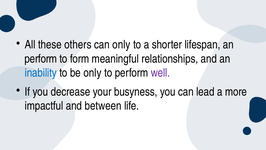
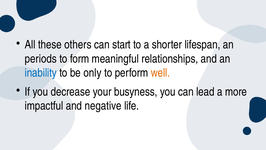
can only: only -> start (122, 45)
perform: perform -> periods (41, 59)
well colour: purple -> orange (160, 73)
between: between -> negative (103, 106)
